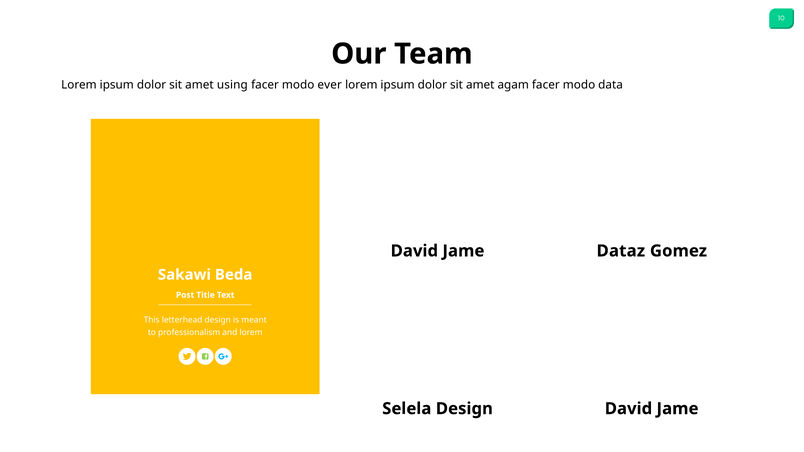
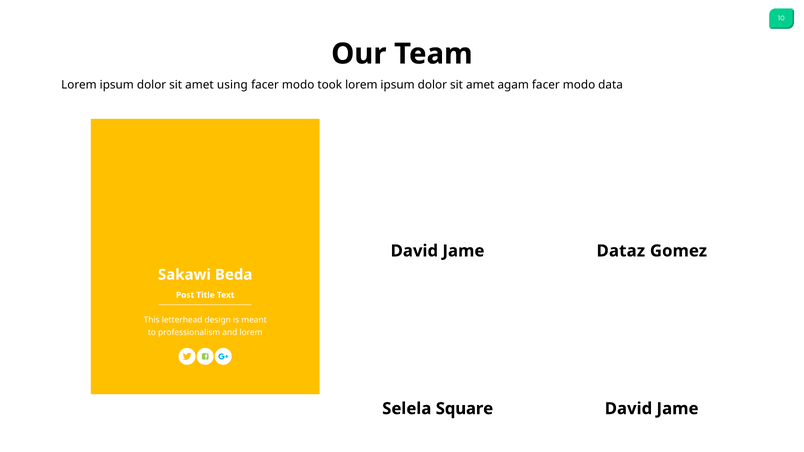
ever: ever -> took (330, 85)
Selela Design: Design -> Square (464, 409)
